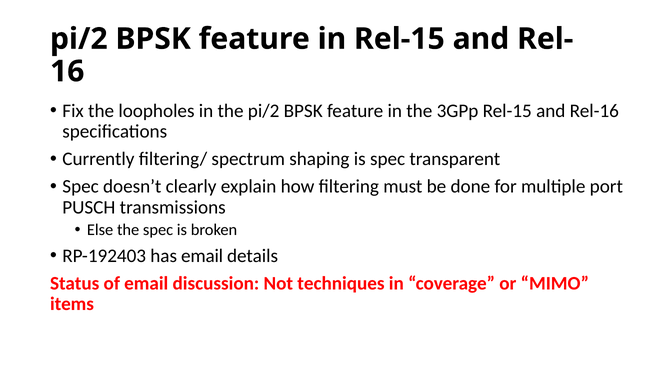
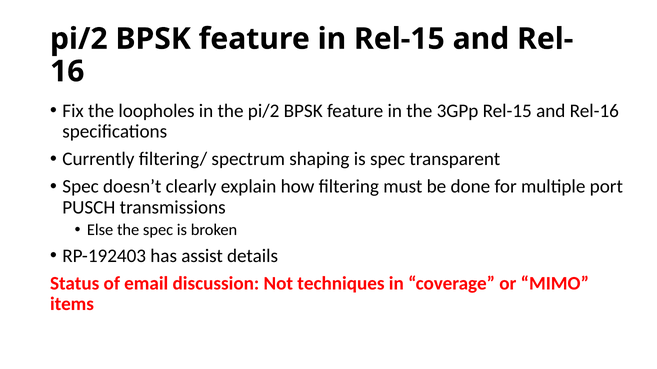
has email: email -> assist (202, 256)
